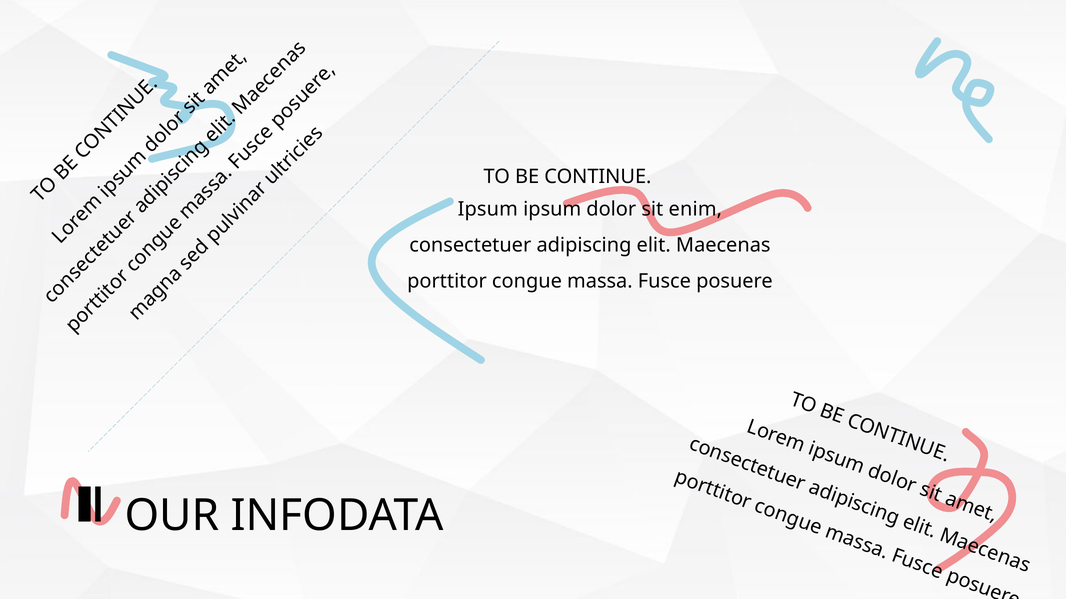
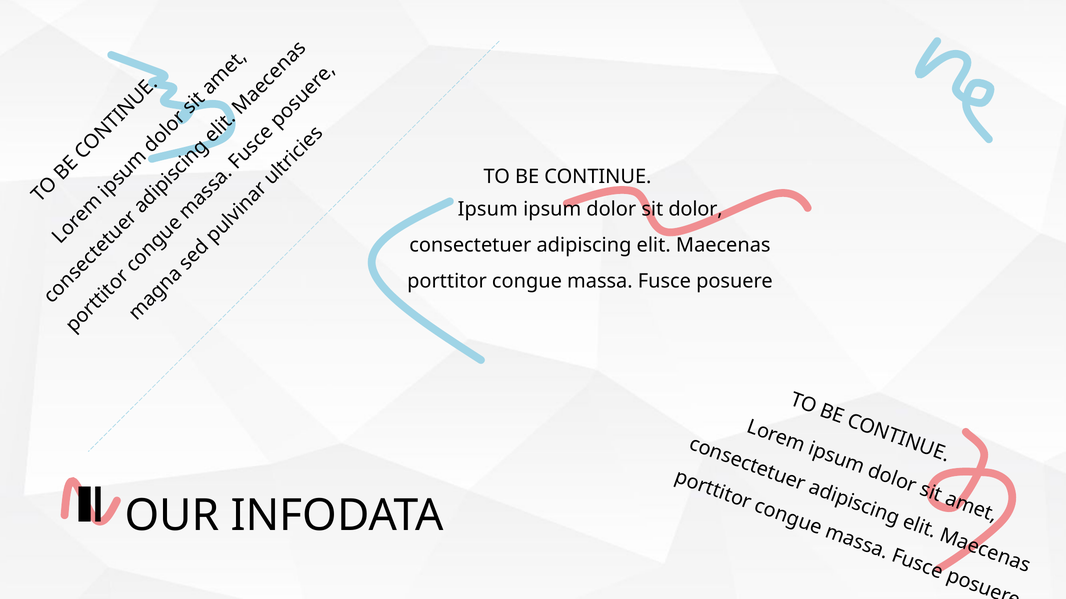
sit enim: enim -> dolor (696, 210)
